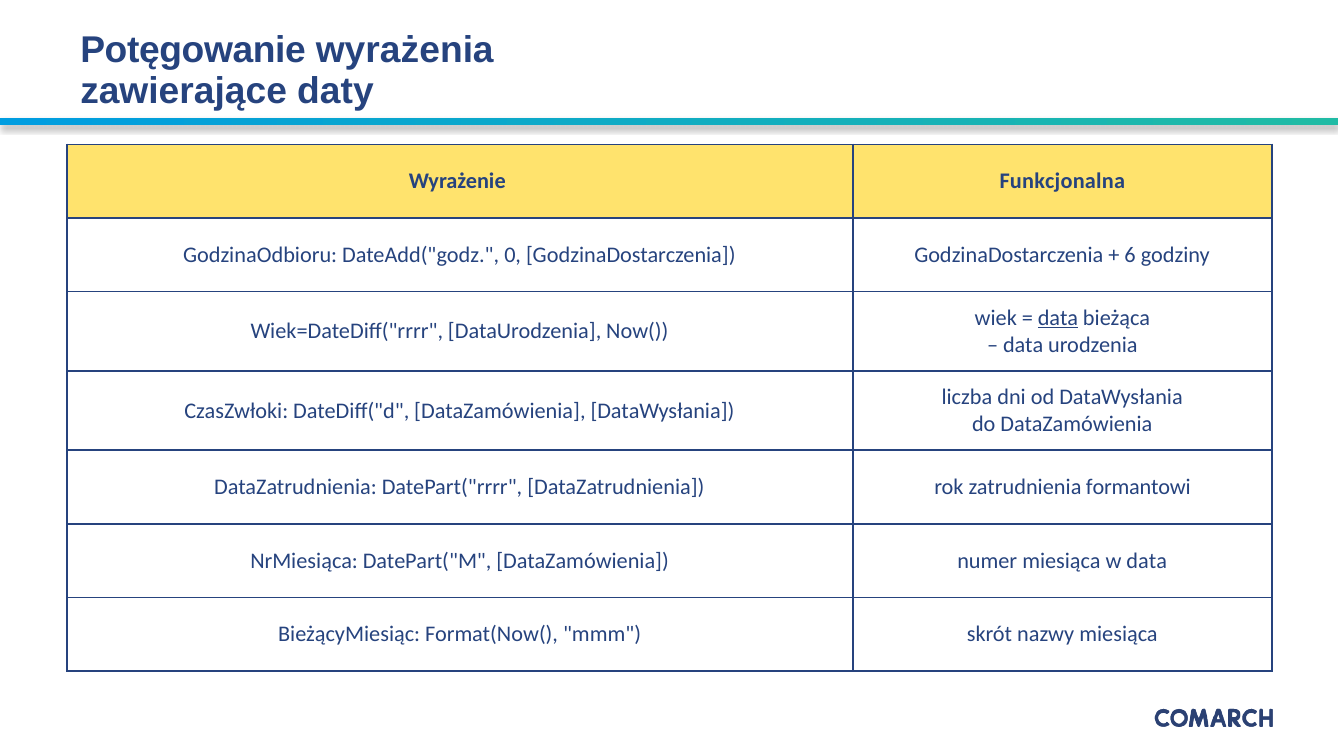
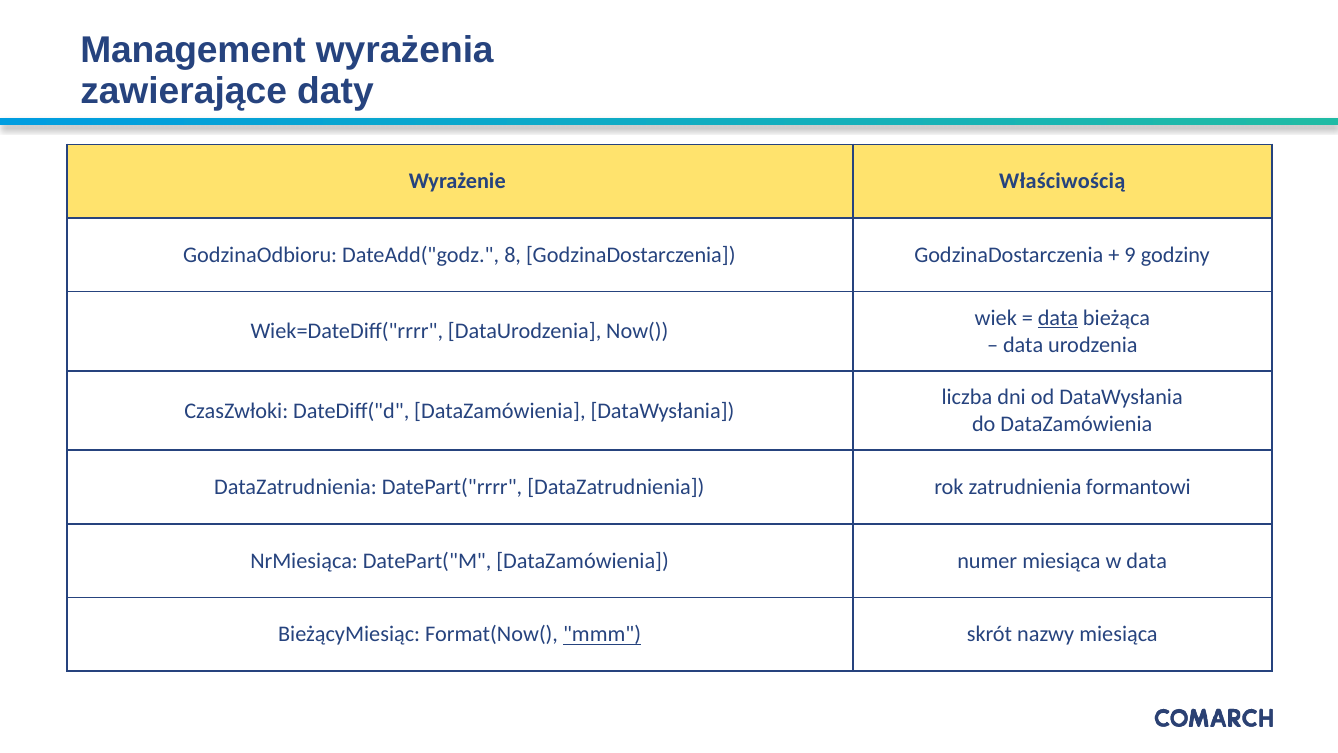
Potęgowanie: Potęgowanie -> Management (193, 50)
Funkcjonalna: Funkcjonalna -> Właściwością (1062, 181)
0: 0 -> 8 (513, 255)
6: 6 -> 9 (1130, 255)
mmm underline: none -> present (602, 634)
